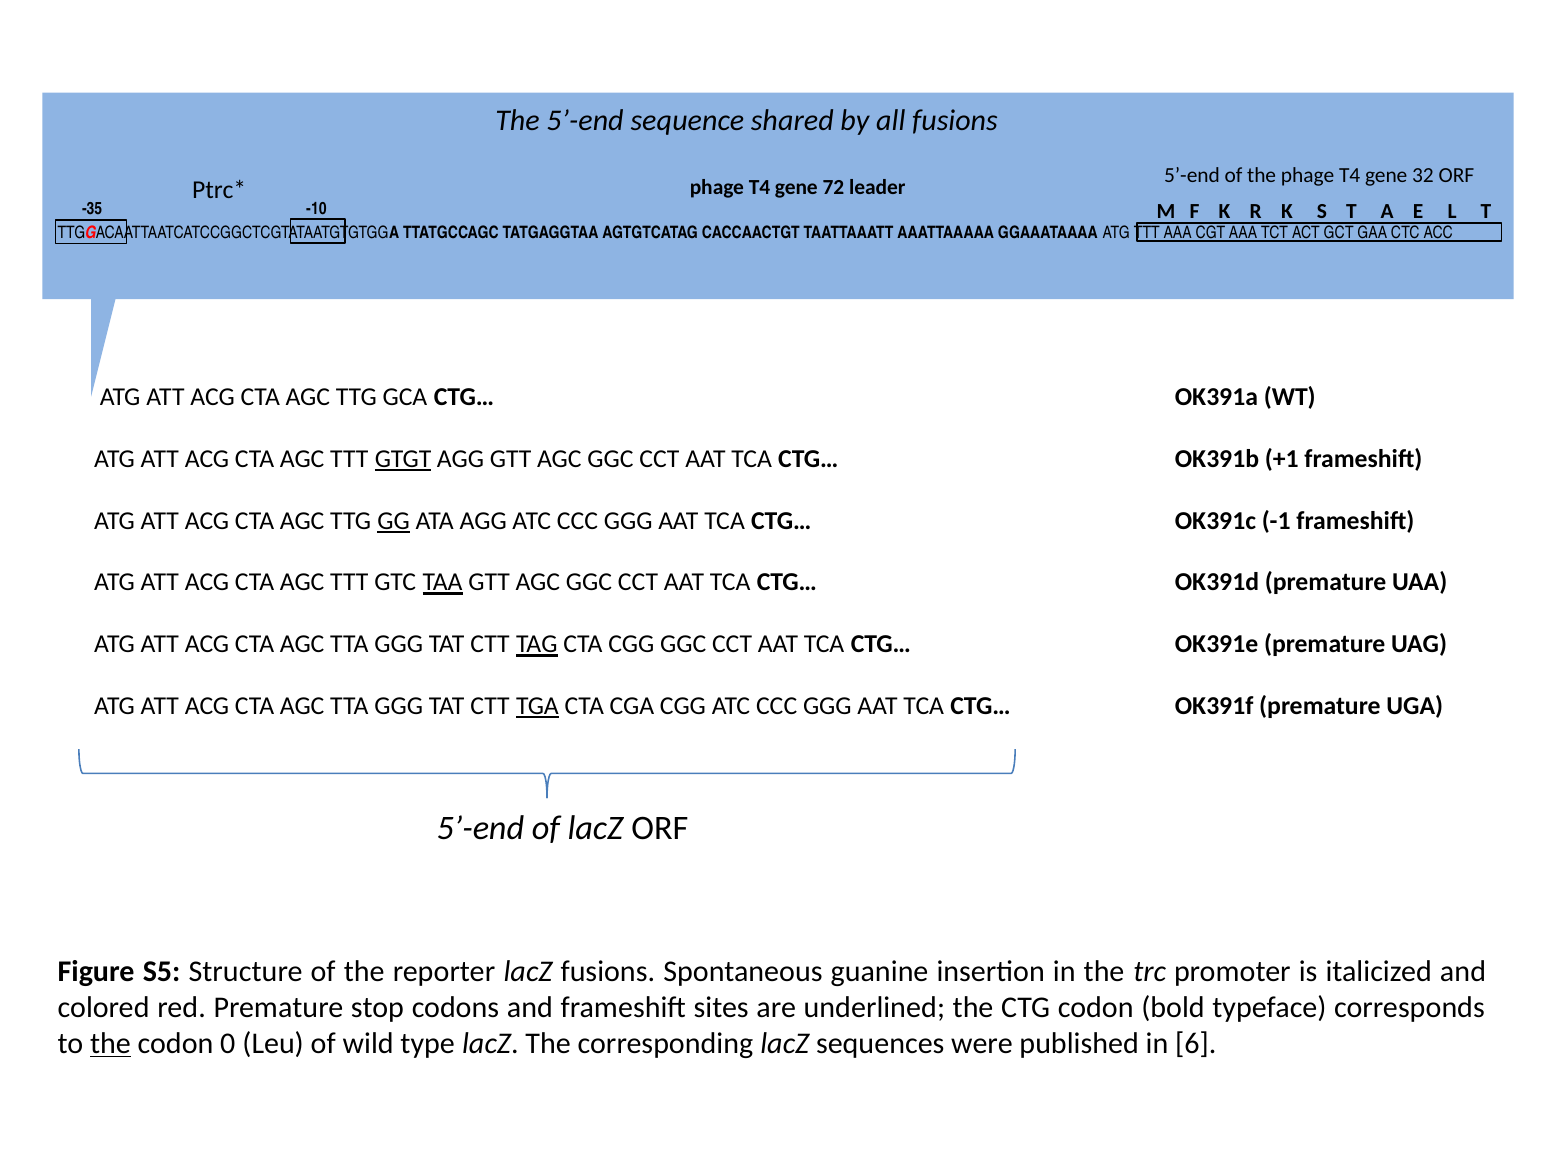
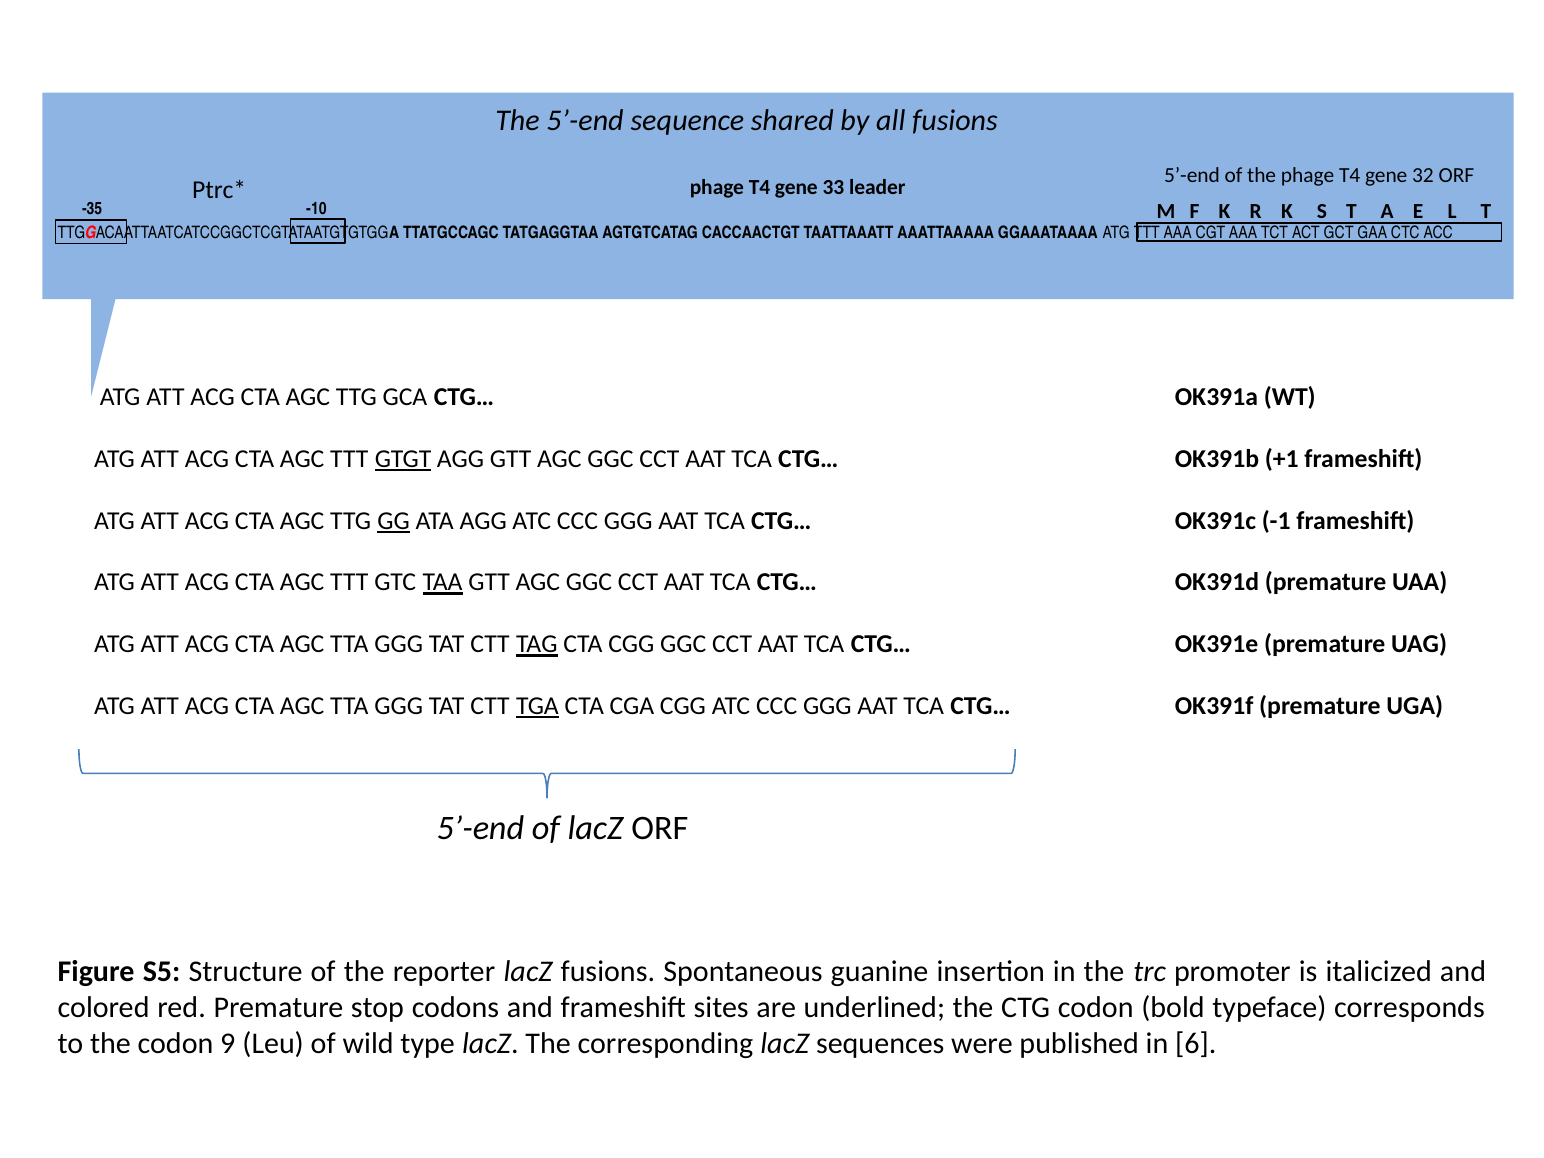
72: 72 -> 33 (834, 187)
the underline: present -> none (110, 1044)
0: 0 -> 9 (228, 1044)
